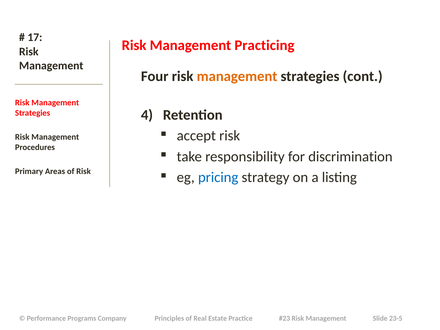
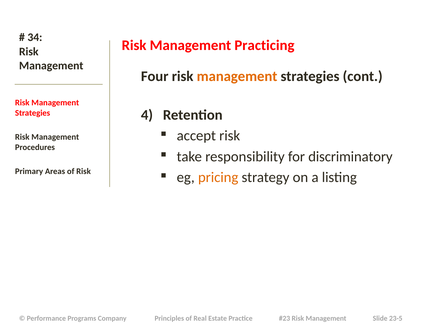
17: 17 -> 34 (35, 37)
discrimination: discrimination -> discriminatory (350, 157)
pricing colour: blue -> orange (218, 177)
